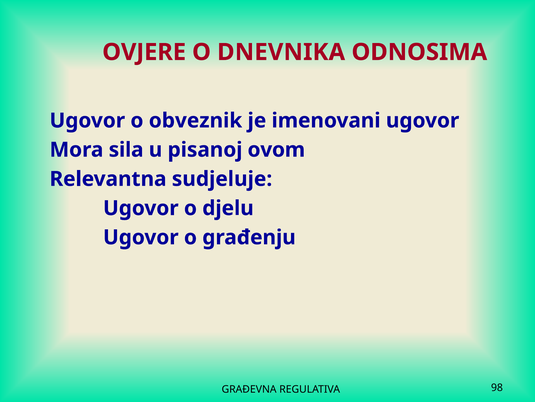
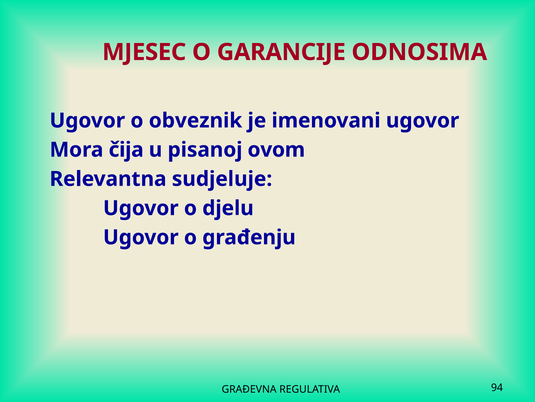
OVJERE: OVJERE -> MJESEC (144, 52)
DNEVNIKA: DNEVNIKA -> GARANCIJE (281, 52)
sila: sila -> čija (126, 150)
98: 98 -> 94 (497, 387)
